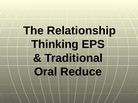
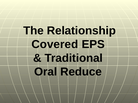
Thinking: Thinking -> Covered (55, 45)
